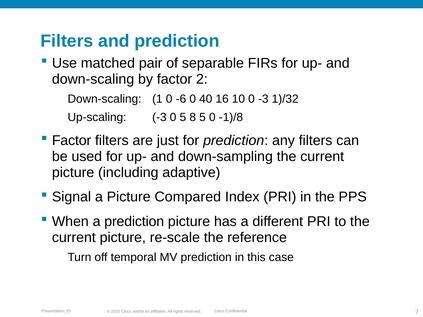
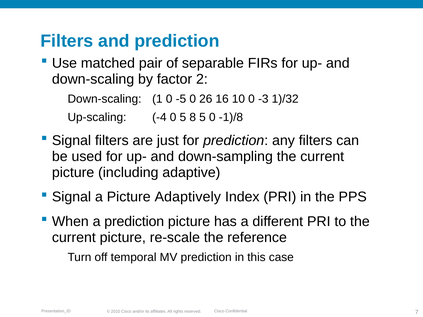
-6: -6 -> -5 (181, 99)
40: 40 -> 26 (206, 99)
Up-scaling -3: -3 -> -4 (159, 117)
Factor: Factor -> Signal (72, 140)
Compared: Compared -> Adaptively (188, 197)
